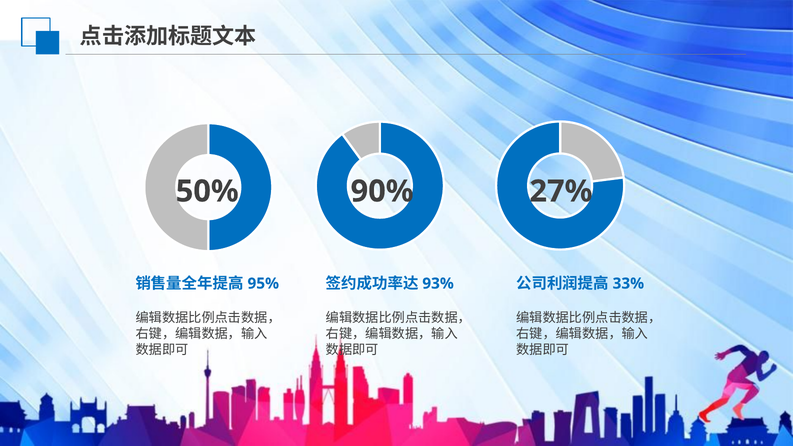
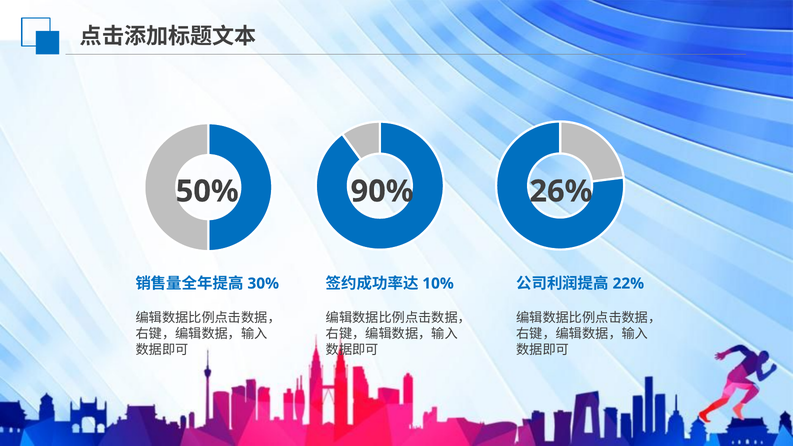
27%: 27% -> 26% (561, 191)
95%: 95% -> 30% (263, 284)
93%: 93% -> 10% (438, 284)
33%: 33% -> 22% (628, 284)
